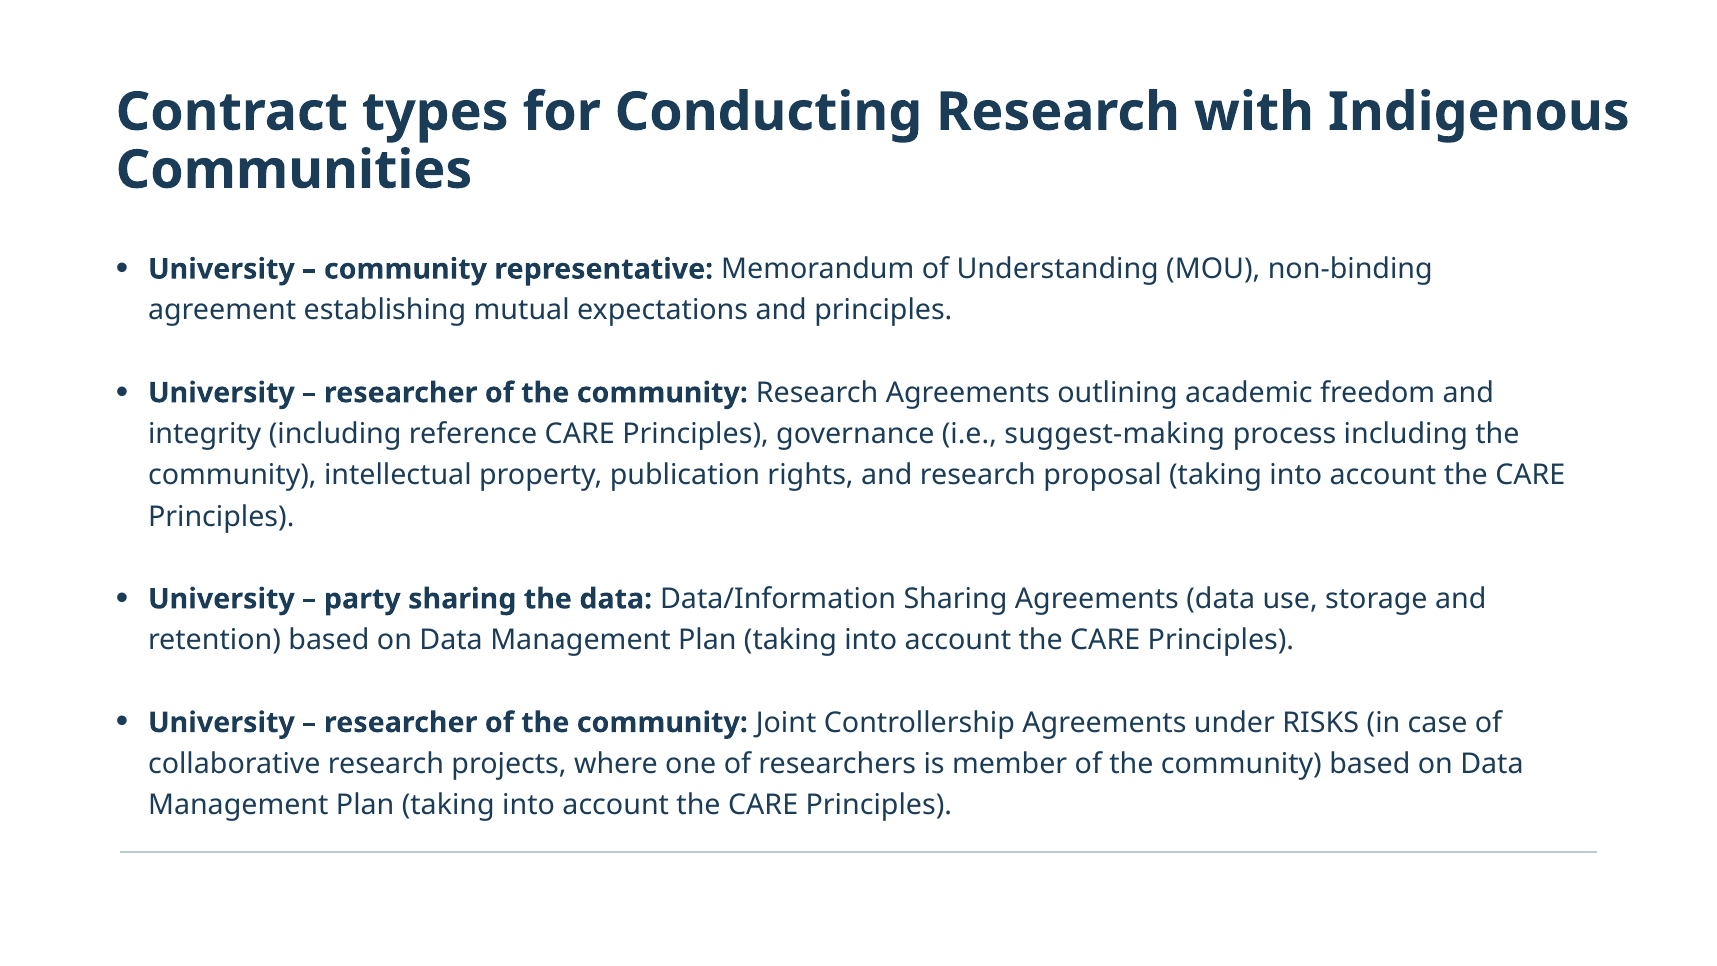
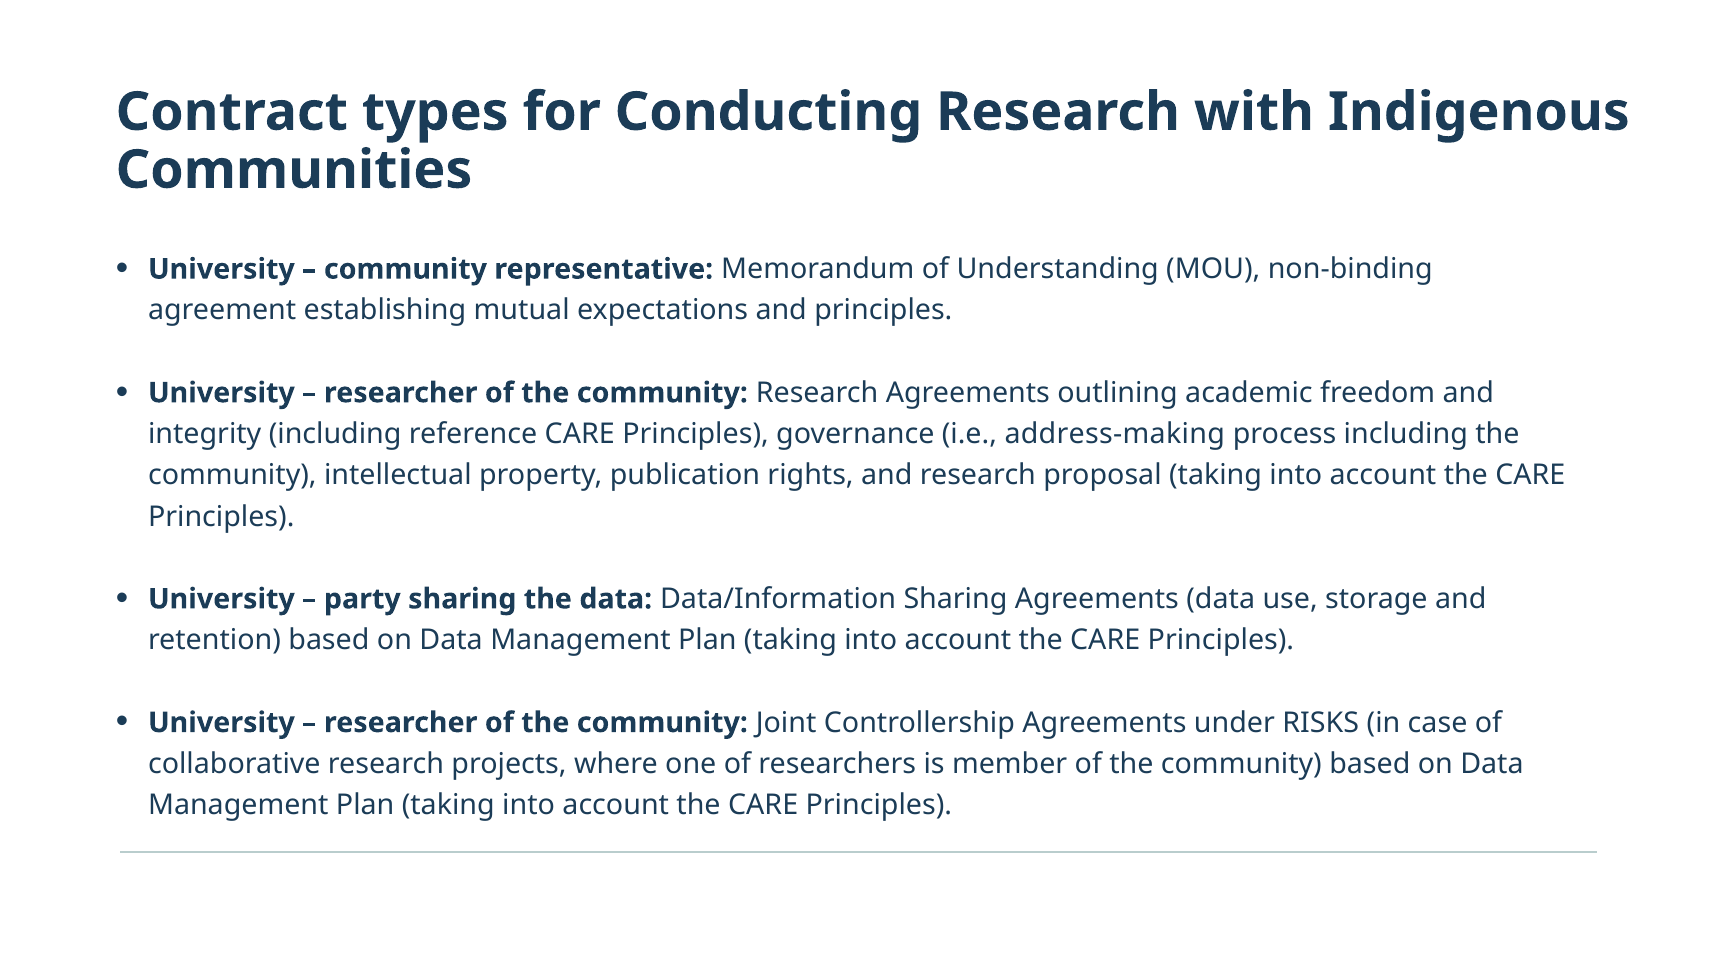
suggest-making: suggest-making -> address-making (1115, 434)
